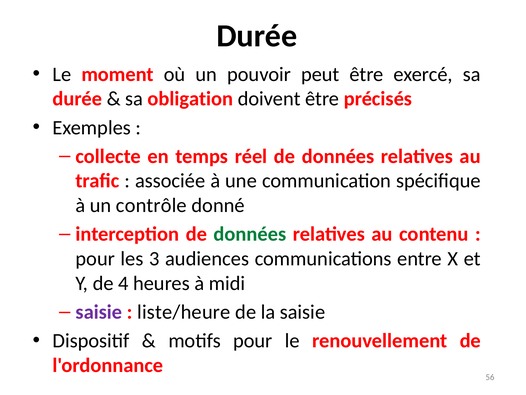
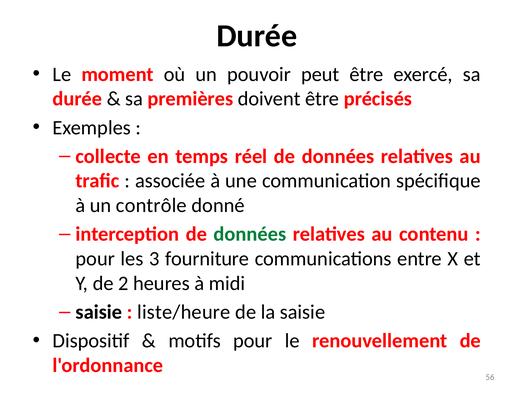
obligation: obligation -> premières (190, 99)
audiences: audiences -> fourniture (207, 258)
4: 4 -> 2 (123, 283)
saisie colour: purple -> black (99, 312)
